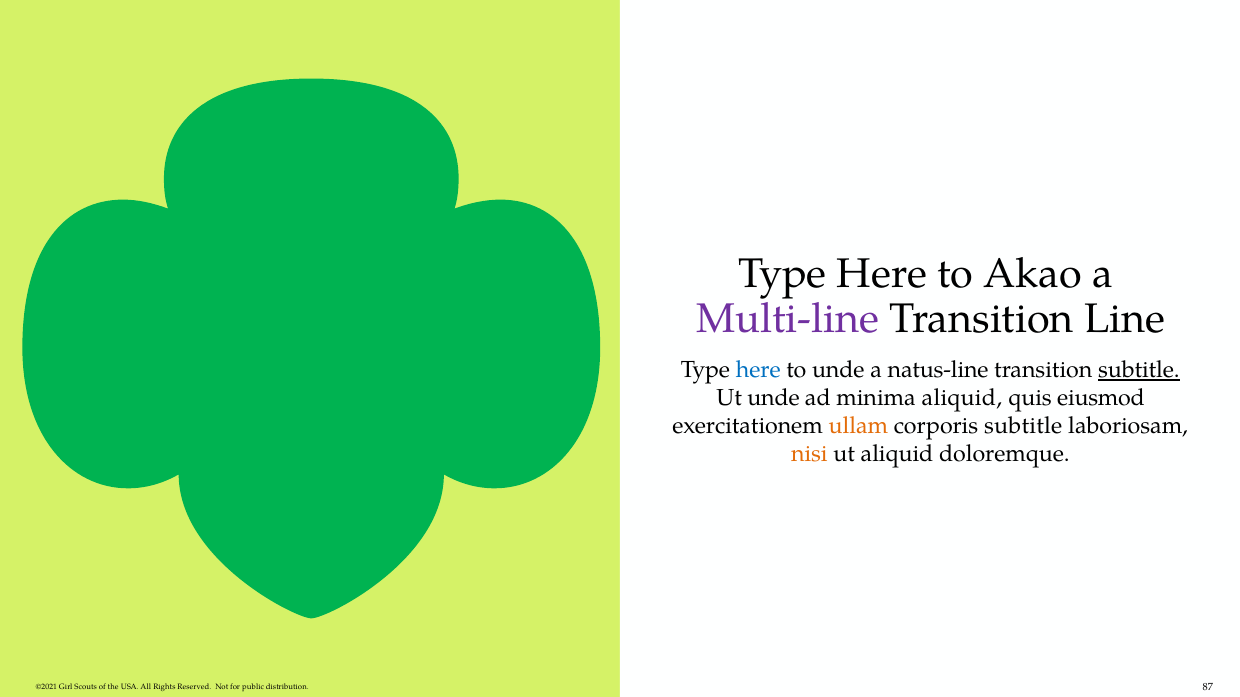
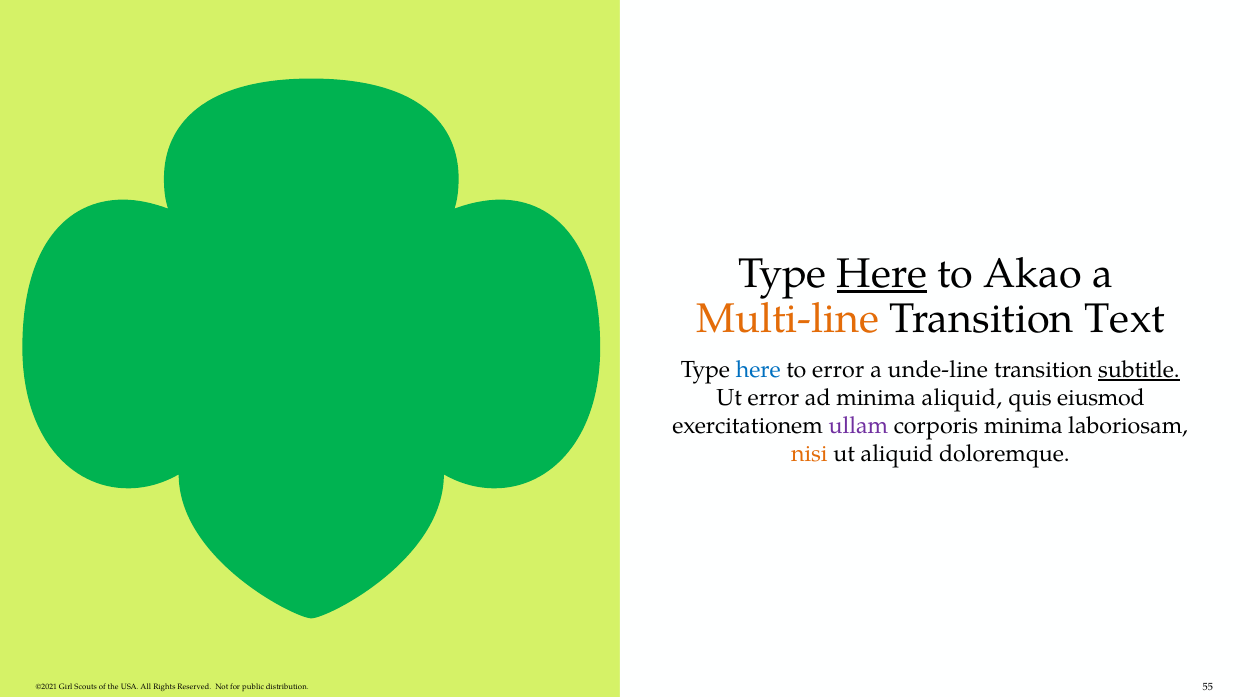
Here underline: none -> present (882, 274)
Multi-line colour: purple -> orange (788, 319)
Line: Line -> Text (1125, 319)
to unde: unde -> error (838, 370)
natus-line: natus-line -> unde-line (938, 370)
Ut unde: unde -> error (773, 398)
ullam colour: orange -> purple (858, 426)
corporis subtitle: subtitle -> minima (1023, 426)
87: 87 -> 55 (1208, 687)
